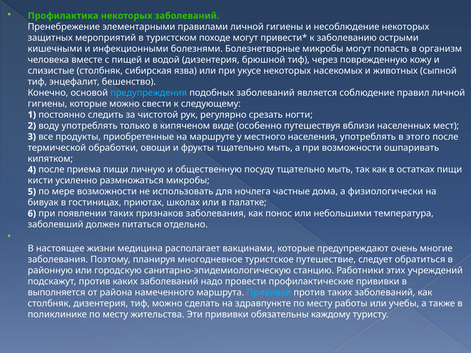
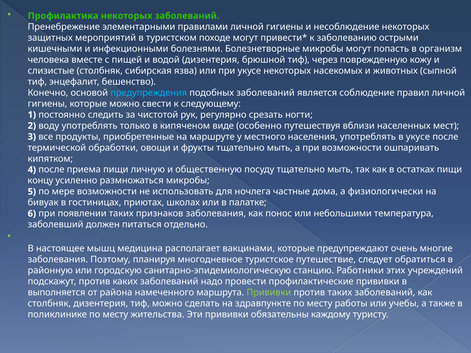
в этого: этого -> укусе (418, 137)
кисти: кисти -> концу (40, 181)
жизни: жизни -> мышц (101, 249)
Прививки colour: light blue -> light green (269, 293)
